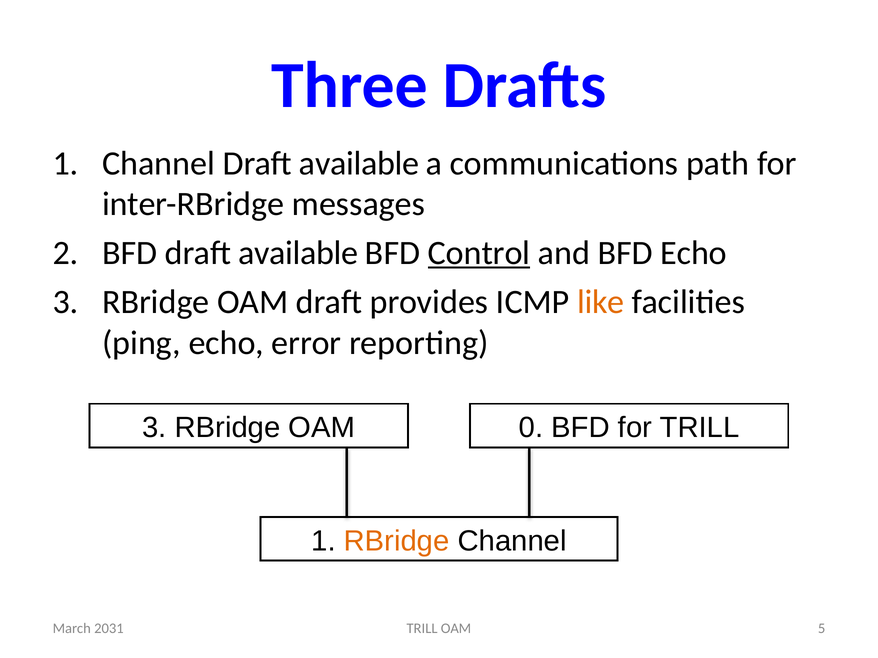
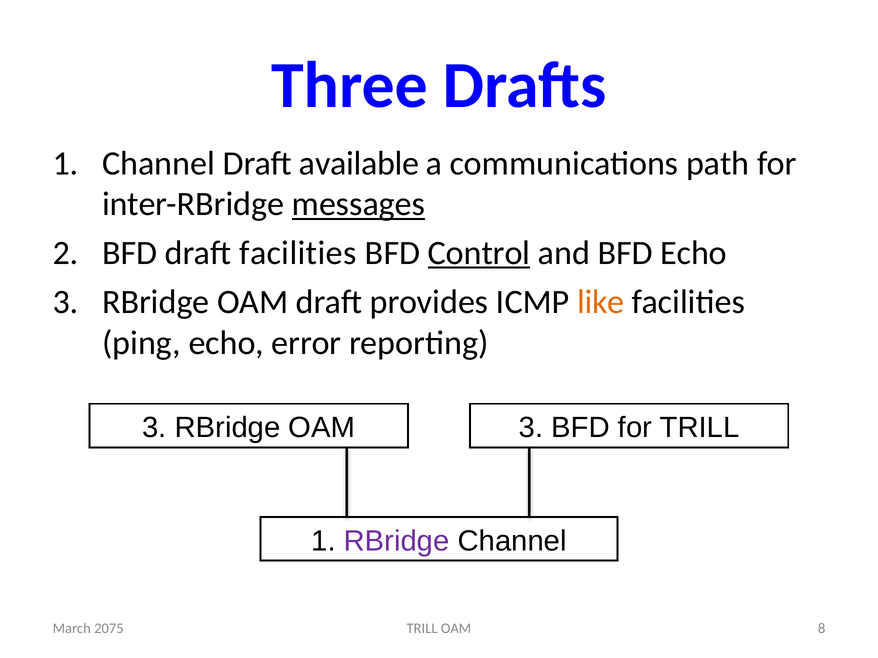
messages underline: none -> present (359, 204)
BFD draft available: available -> facilities (298, 253)
OAM 0: 0 -> 3 (531, 428)
RBridge colour: orange -> purple (397, 541)
2031: 2031 -> 2075 (109, 629)
5: 5 -> 8 (822, 629)
